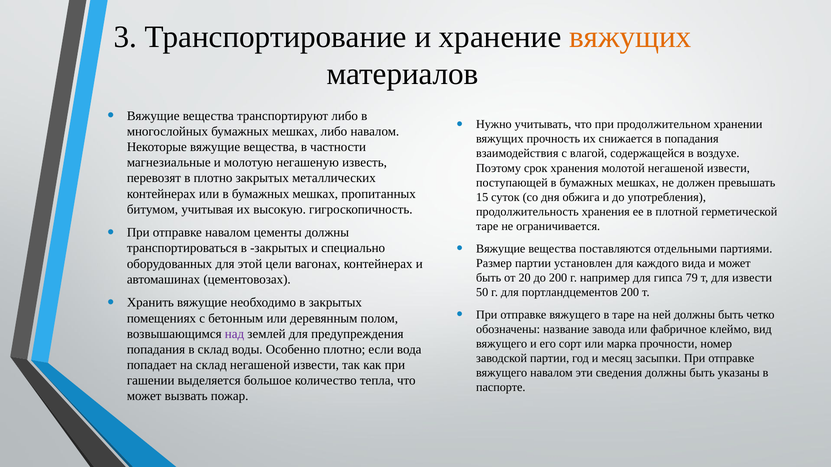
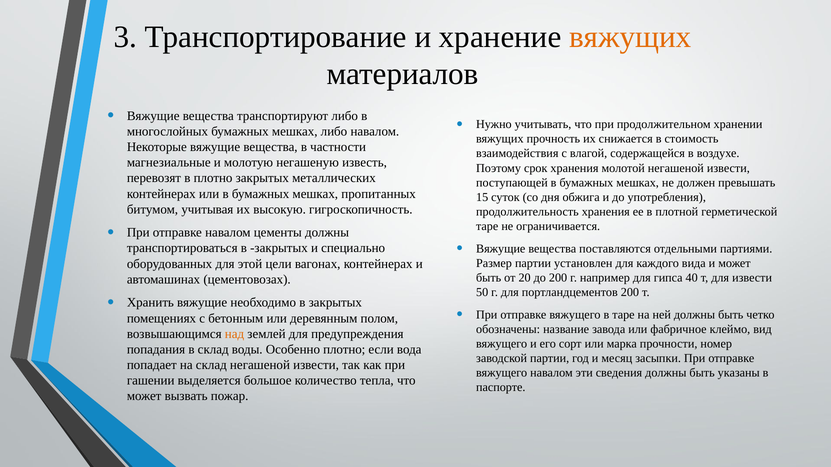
в попадания: попадания -> стоимость (691, 139)
79: 79 -> 40 (692, 278)
над colour: purple -> orange (235, 334)
